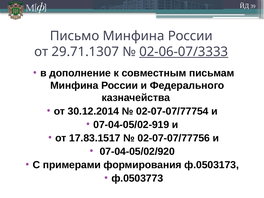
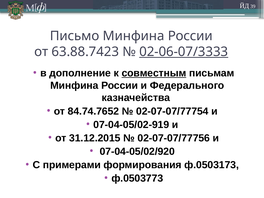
29.71.1307: 29.71.1307 -> 63.88.7423 (85, 52)
совместным underline: none -> present (154, 73)
30.12.2014: 30.12.2014 -> 84.74.7652 (93, 111)
17.83.1517: 17.83.1517 -> 31.12.2015 (95, 138)
